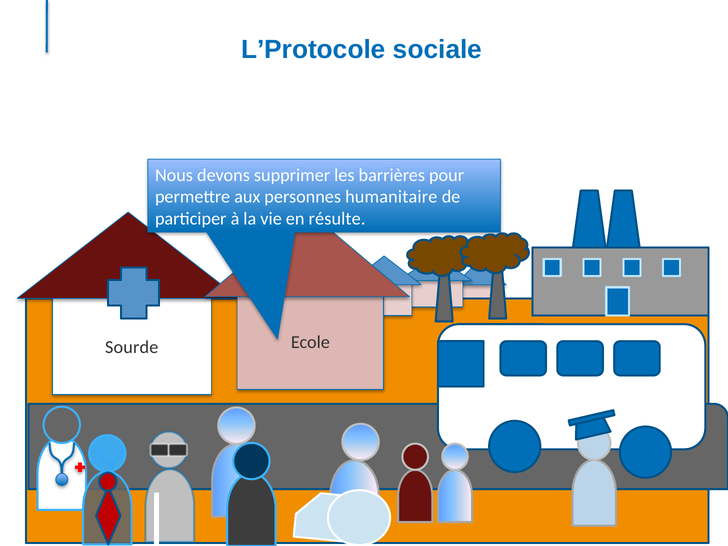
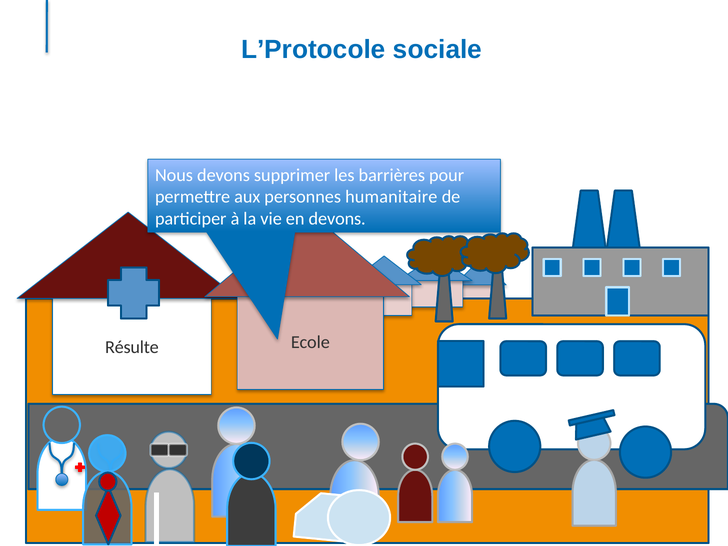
en résulte: résulte -> devons (337, 219)
Sourde: Sourde -> Résulte (132, 347)
